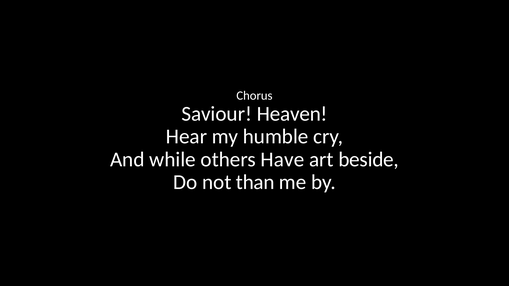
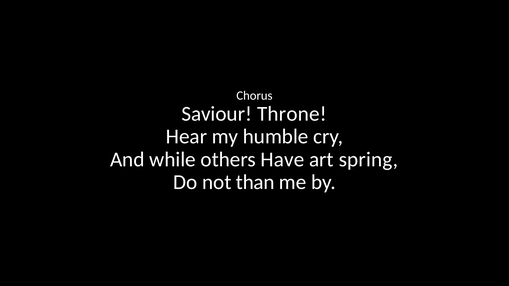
Heaven: Heaven -> Throne (292, 114)
beside: beside -> spring (368, 160)
